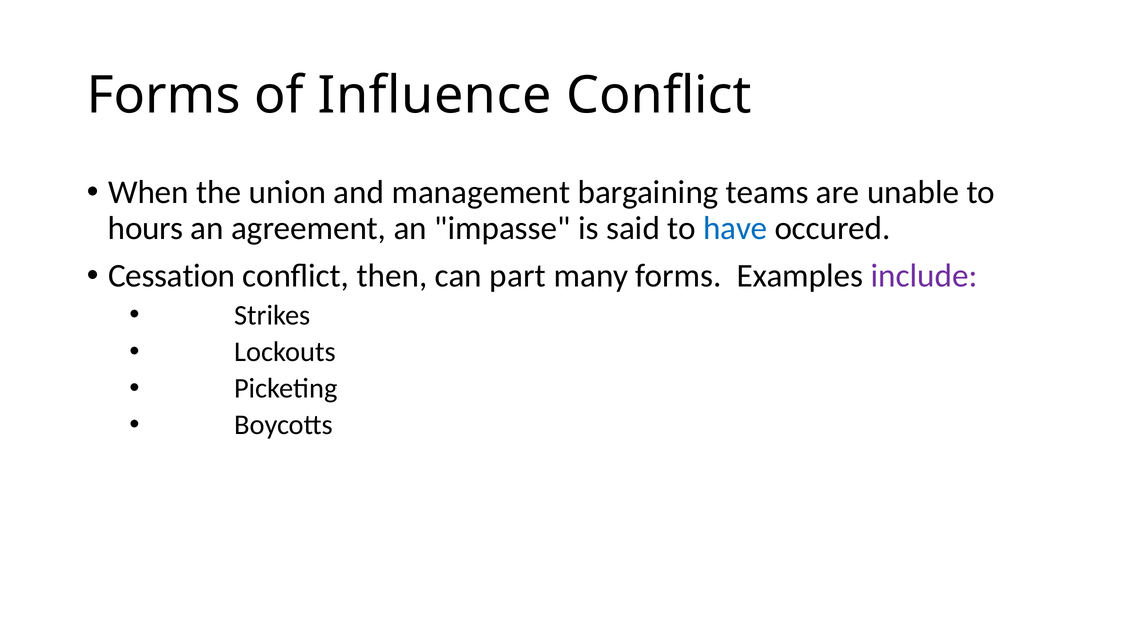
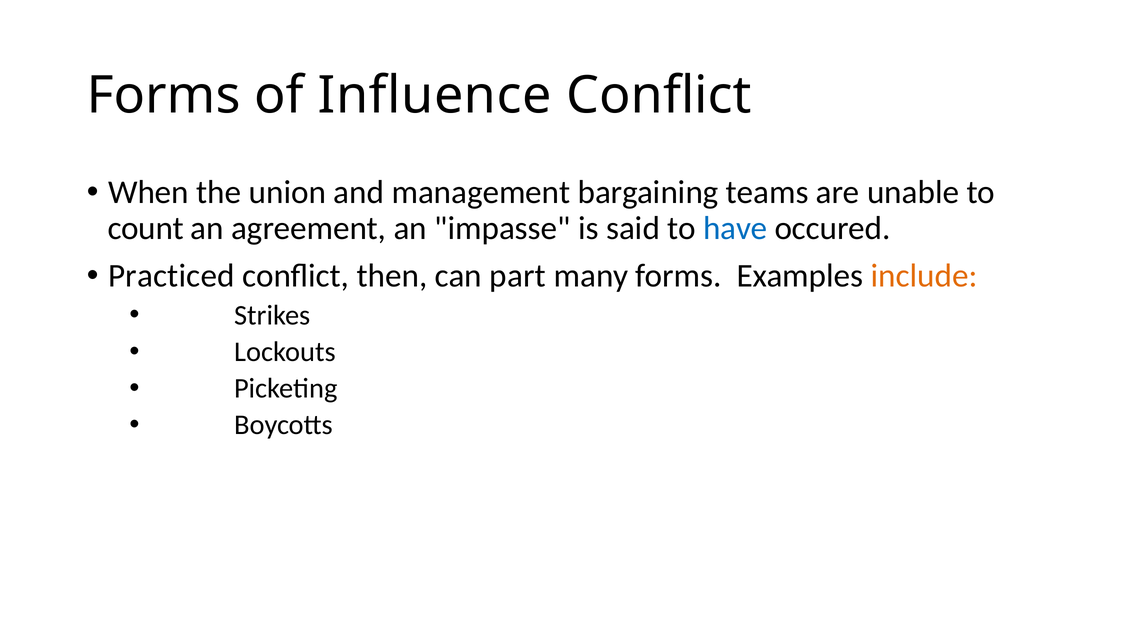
hours: hours -> count (146, 228)
Cessation: Cessation -> Practiced (171, 276)
include colour: purple -> orange (924, 276)
